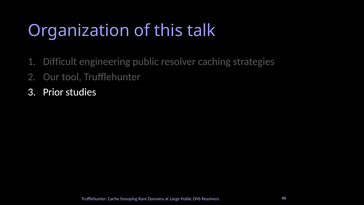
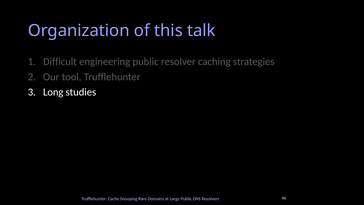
Prior: Prior -> Long (53, 92)
